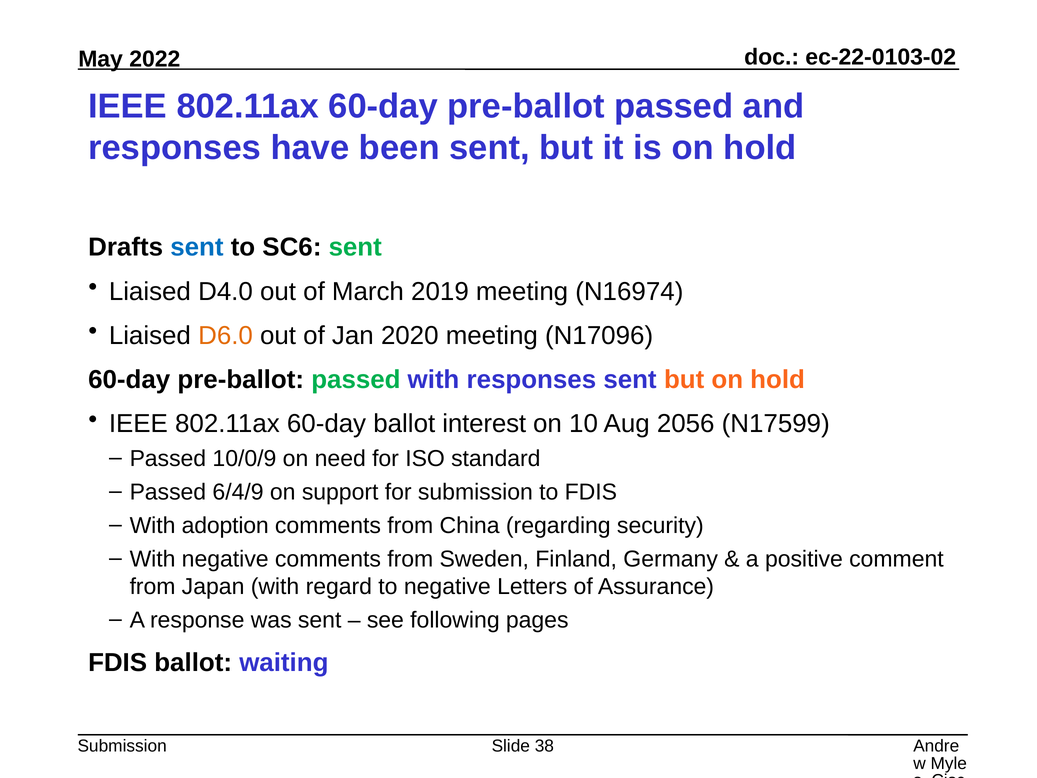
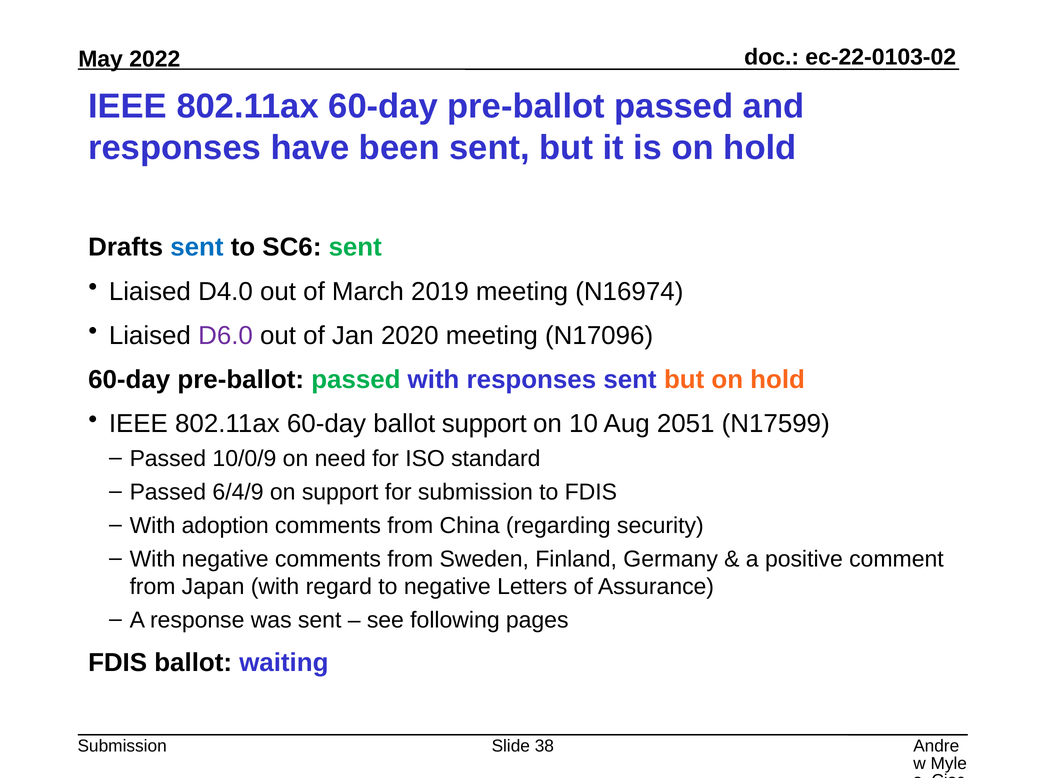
D6.0 colour: orange -> purple (226, 335)
ballot interest: interest -> support (484, 424)
2056: 2056 -> 2051 (686, 424)
